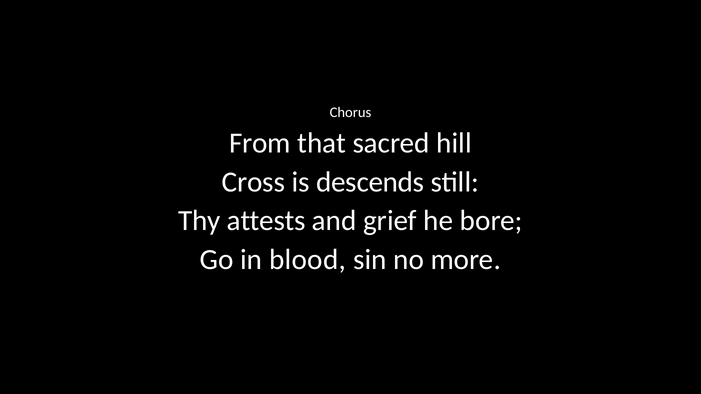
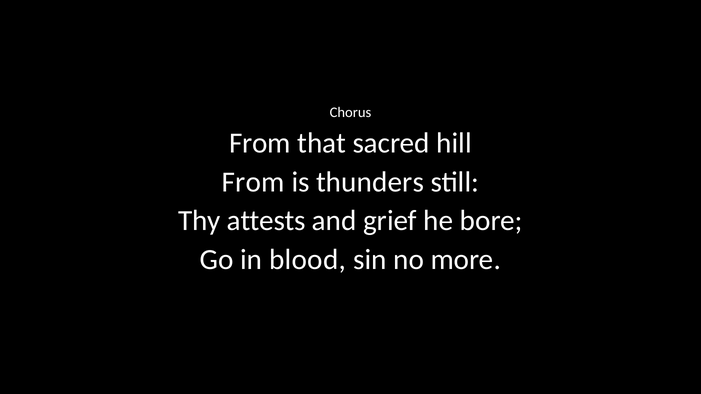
Cross: Cross -> From (253, 182)
descends: descends -> thunders (370, 182)
